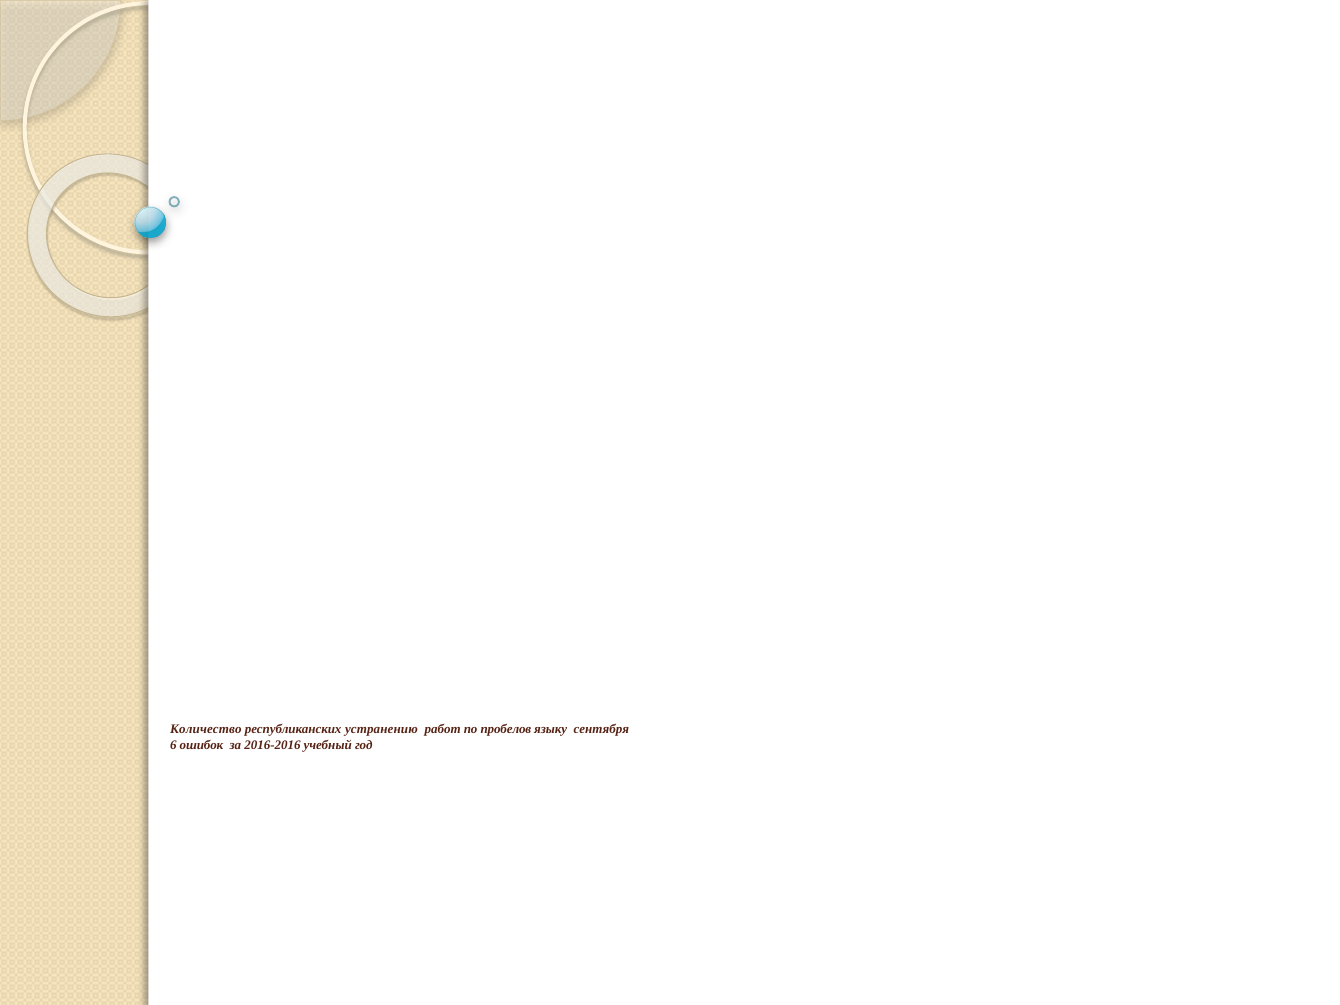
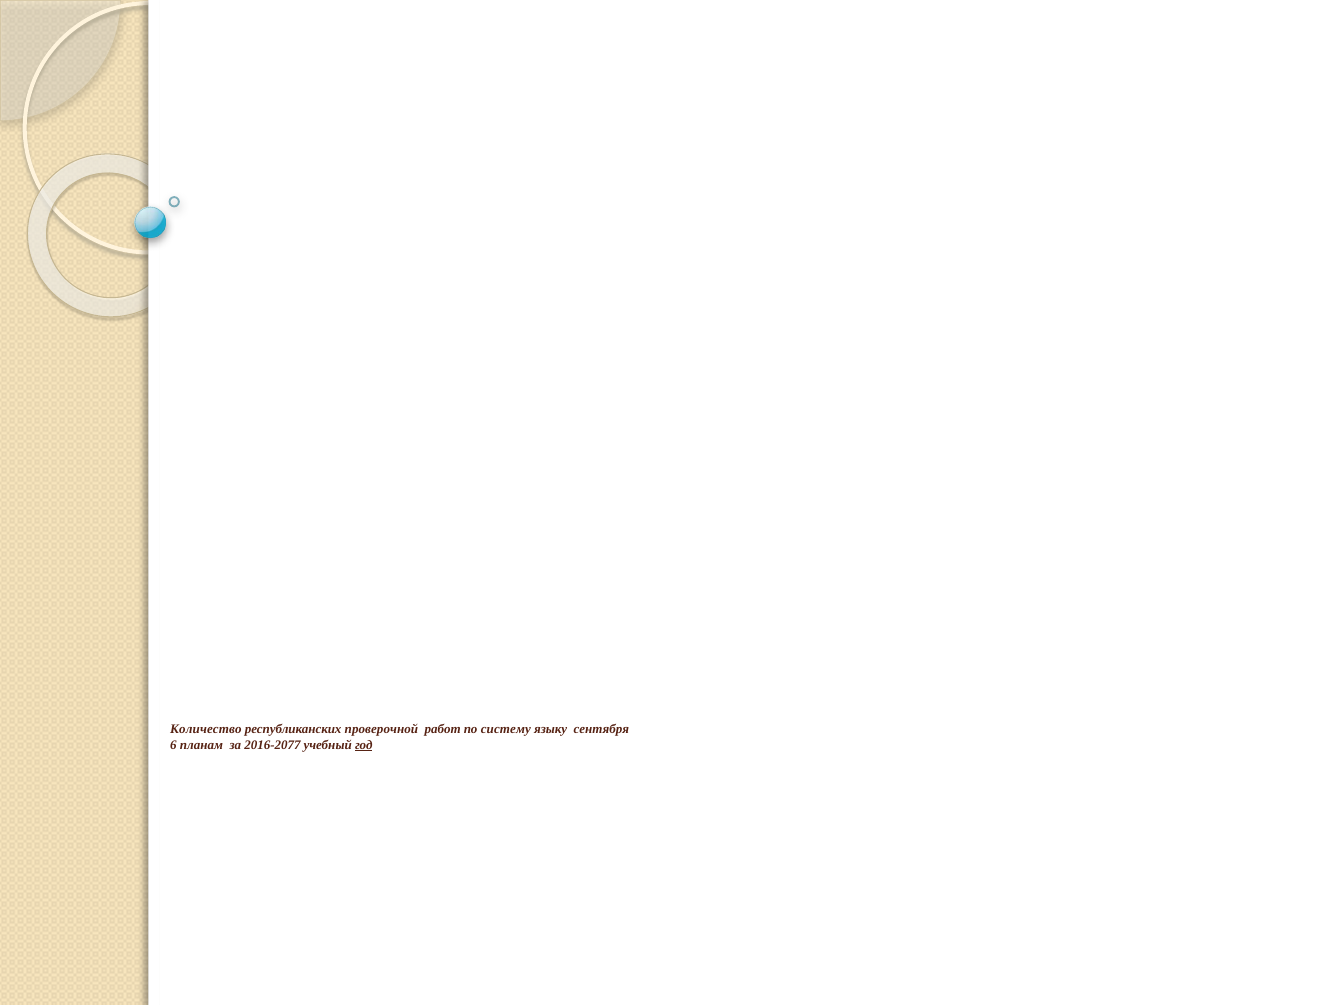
устранению: устранению -> проверочной (381, 729)
пробелов: пробелов -> систему (506, 729)
ошибок: ошибок -> планам (201, 745)
2016-2016: 2016-2016 -> 2016-2077 (272, 745)
год underline: none -> present (364, 745)
